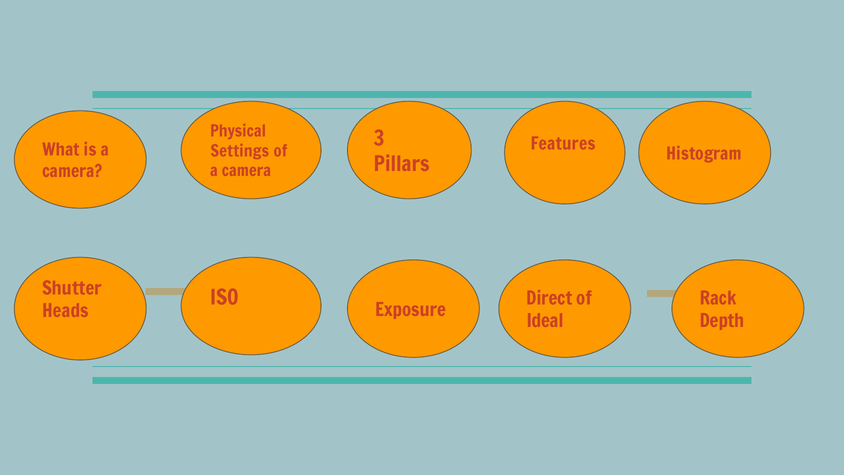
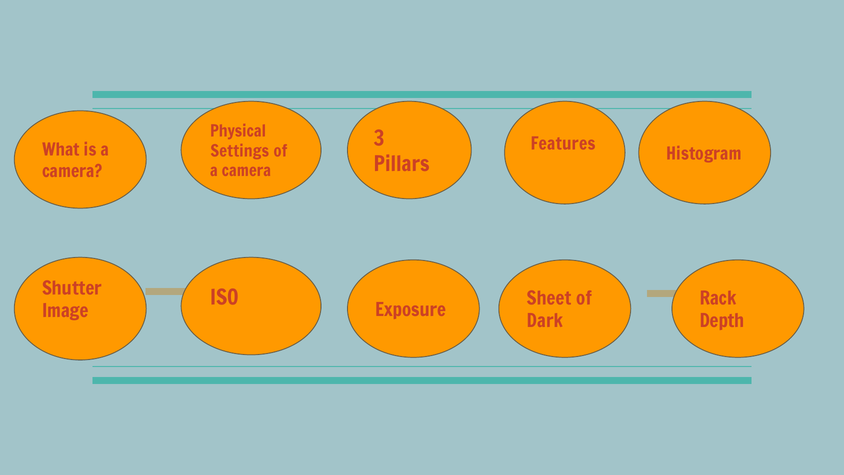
Direct: Direct -> Sheet (549, 299)
Heads: Heads -> Image (65, 311)
Ideal: Ideal -> Dark (545, 321)
